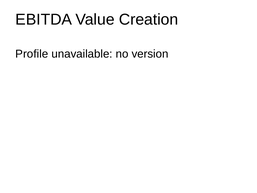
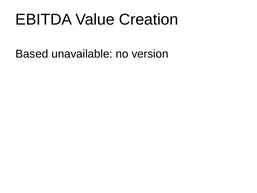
Profile: Profile -> Based (32, 54)
